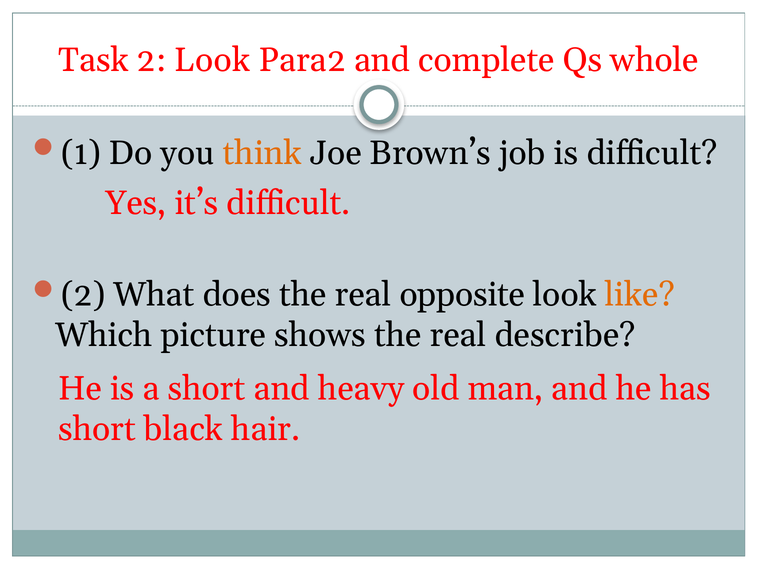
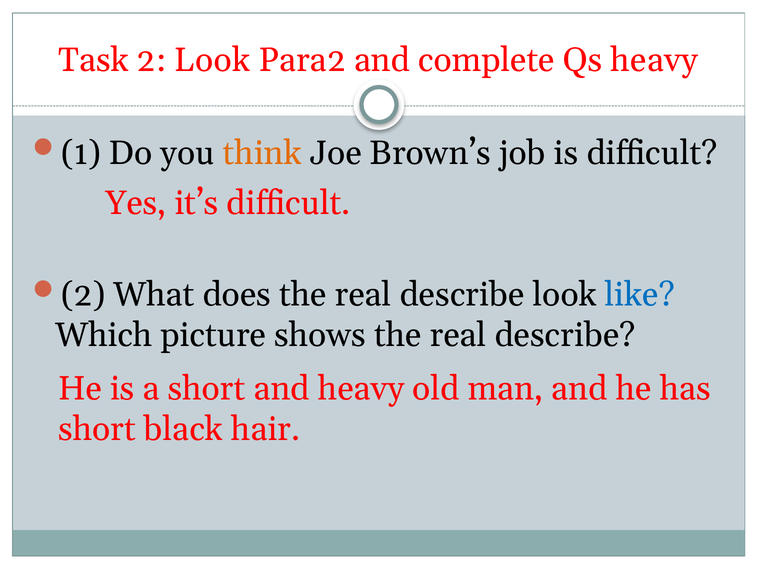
Qs whole: whole -> heavy (654, 60)
does the real opposite: opposite -> describe (462, 295)
like colour: orange -> blue (640, 295)
